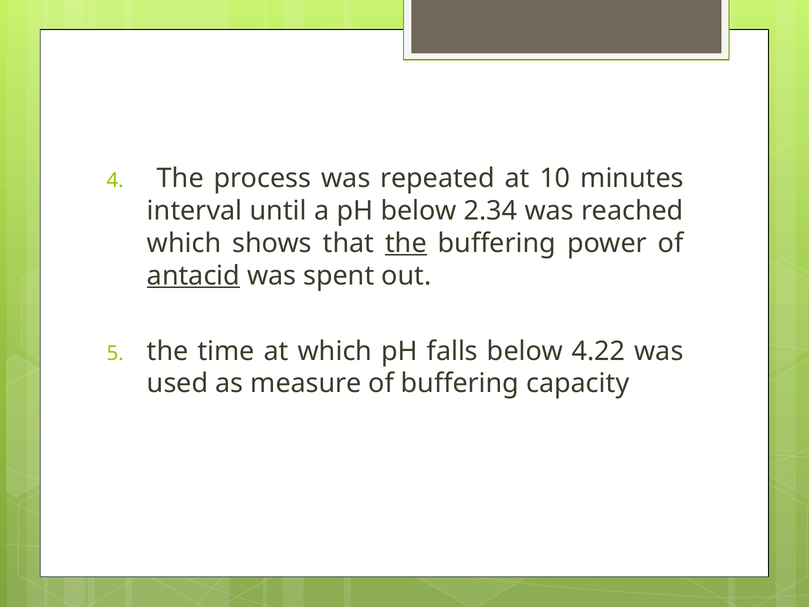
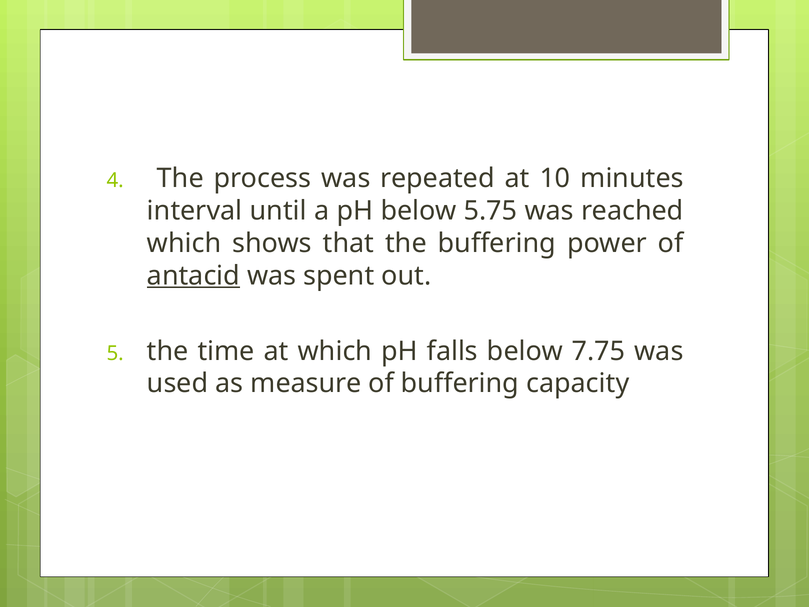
2.34: 2.34 -> 5.75 (490, 211)
the underline: present -> none (406, 243)
4.22: 4.22 -> 7.75 (599, 351)
